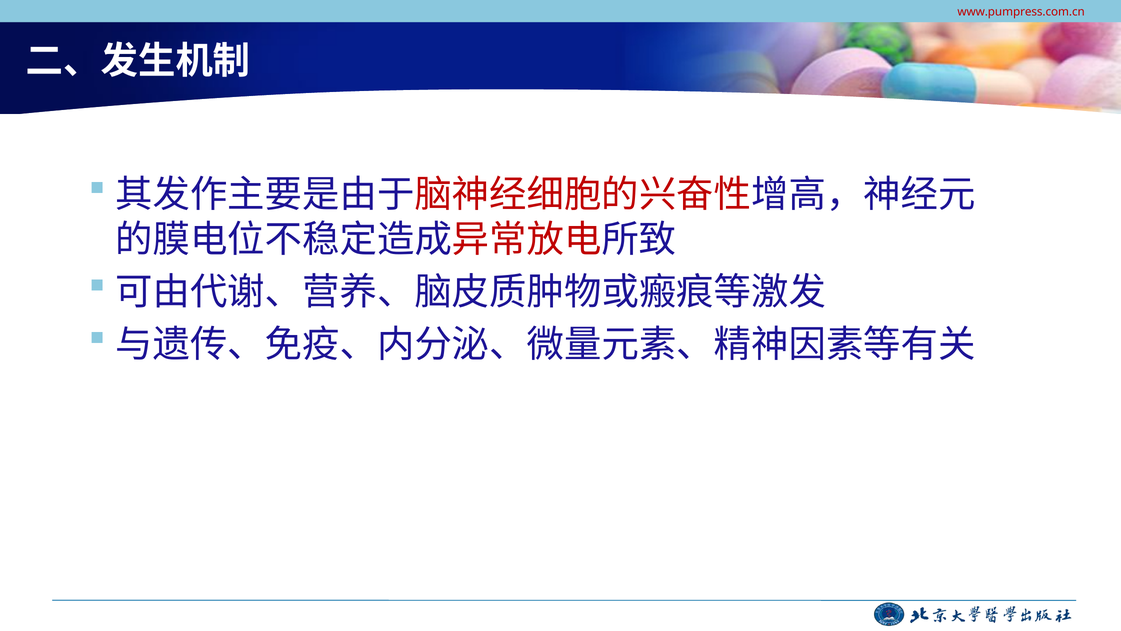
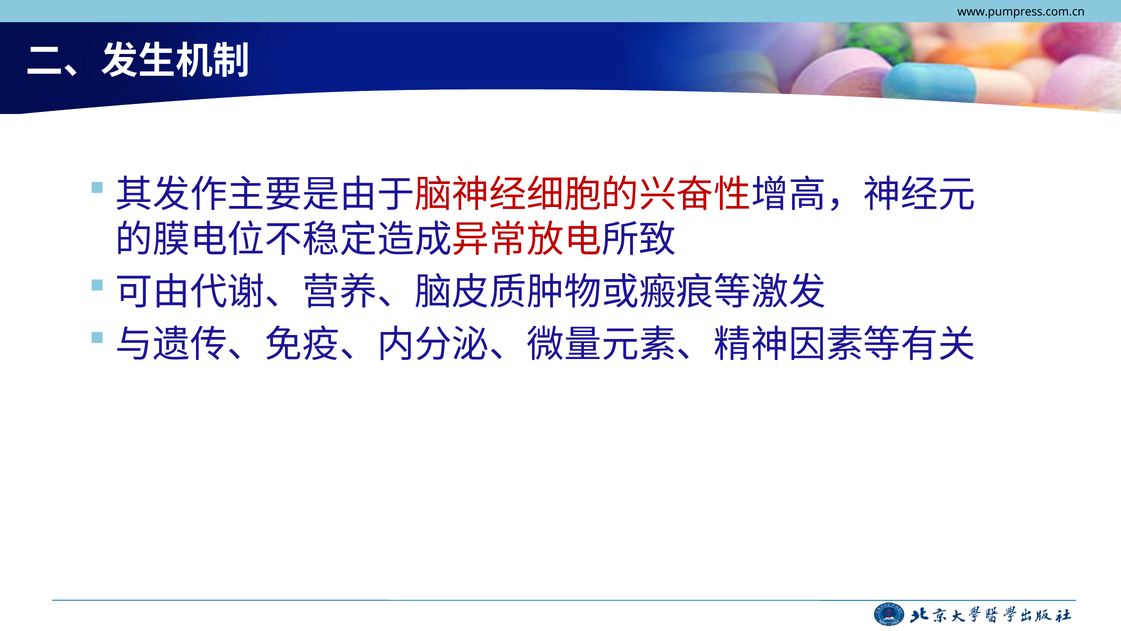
www.pumpress.com.cn colour: red -> black (1021, 12)
